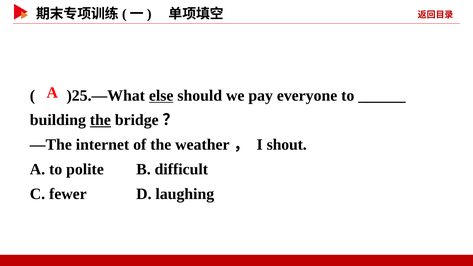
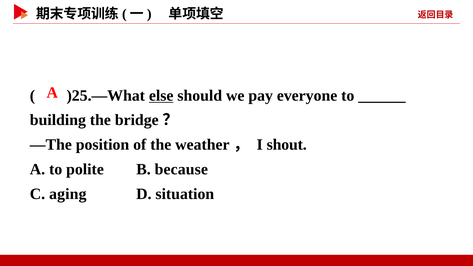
the underline: present -> none (100, 120)
internet: internet -> position (103, 145)
difficult: difficult -> because (181, 169)
fewer: fewer -> aging (68, 194)
laughing: laughing -> situation (185, 194)
